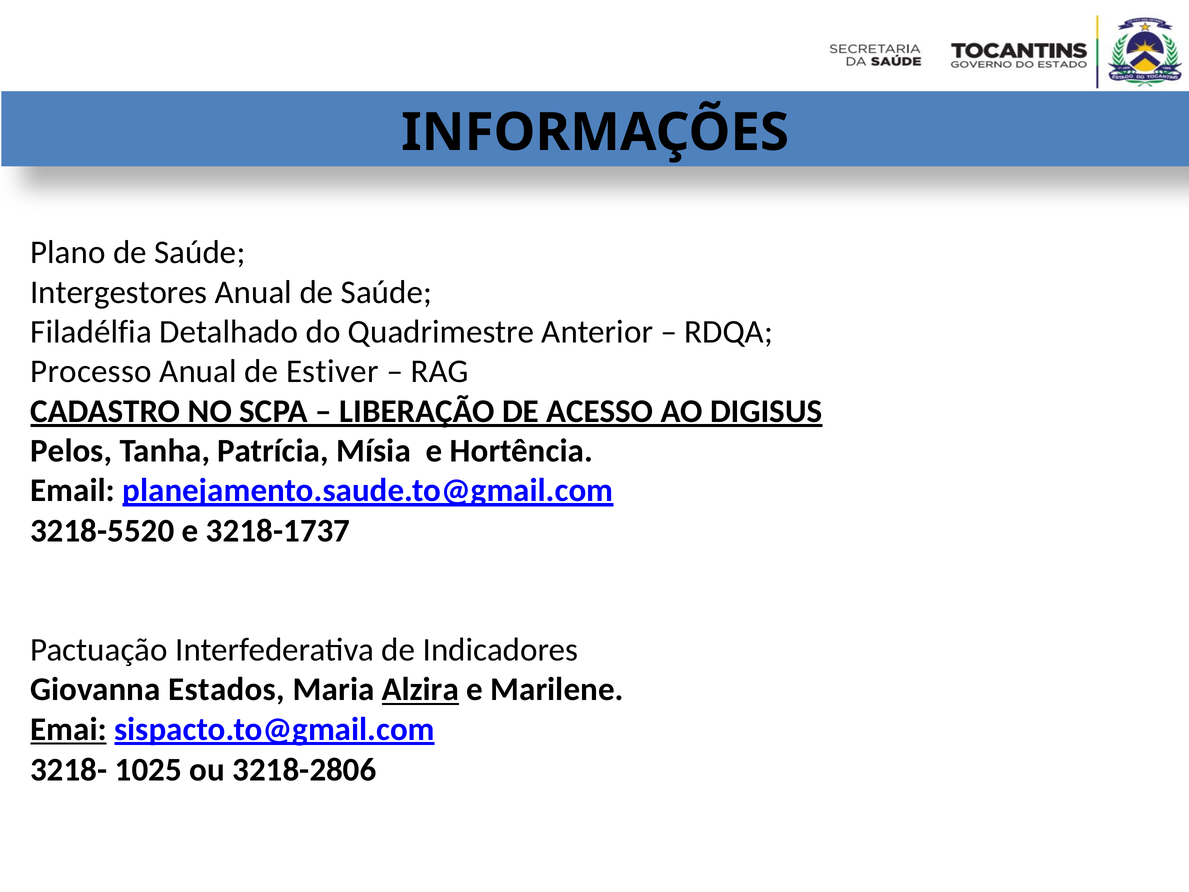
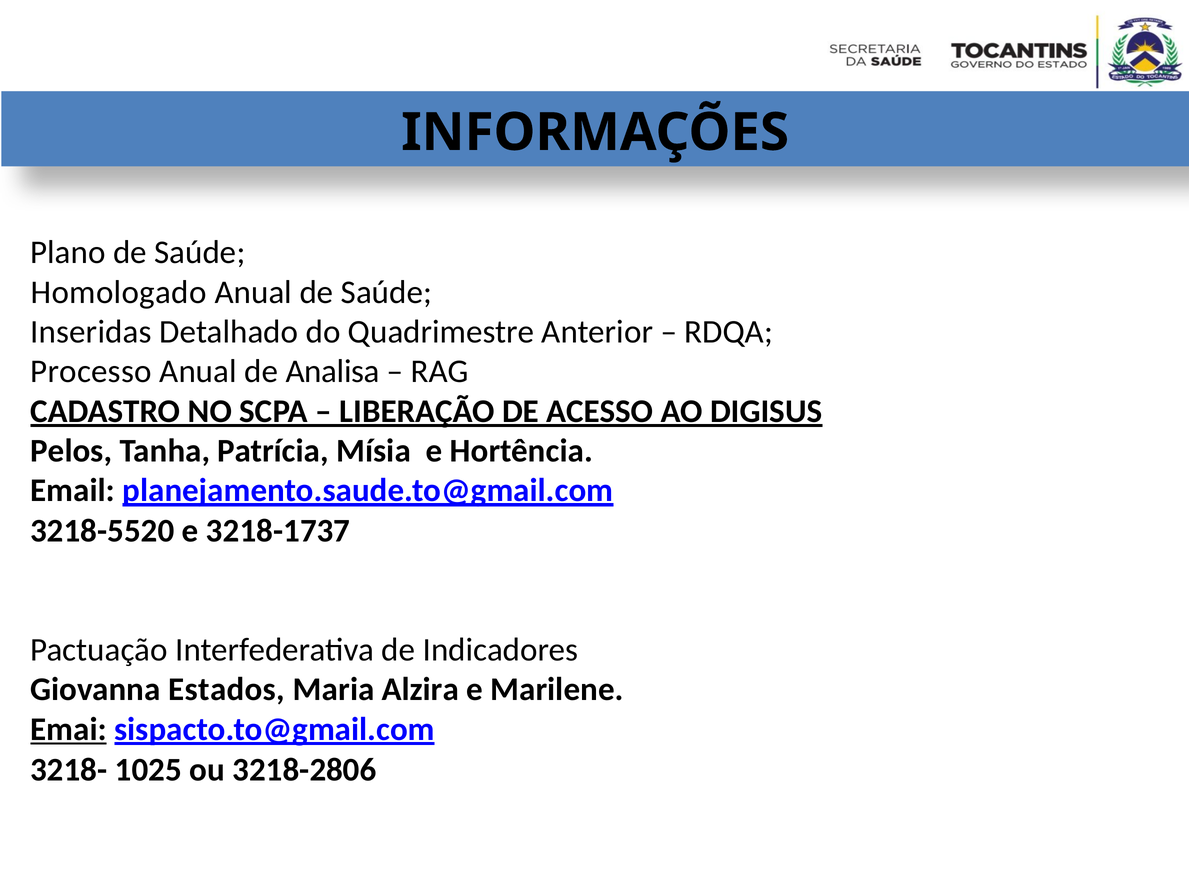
Intergestores: Intergestores -> Homologado (119, 292)
Filadélfia: Filadélfia -> Inseridas (91, 332)
Estiver: Estiver -> Analisa (333, 371)
Alzira underline: present -> none (420, 689)
